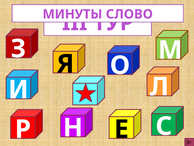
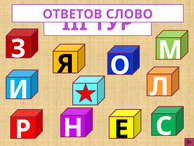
МИНУТЫ: МИНУТЫ -> ОТВЕТОВ (72, 14)
